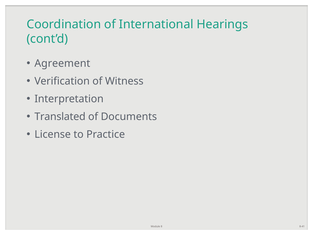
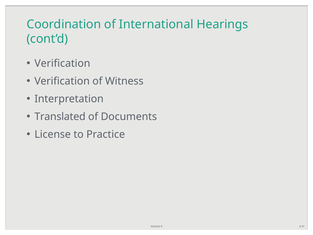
Agreement: Agreement -> Verification (62, 63)
